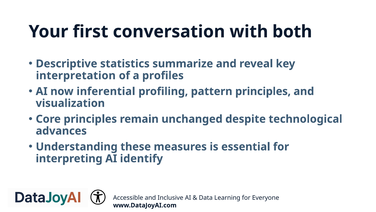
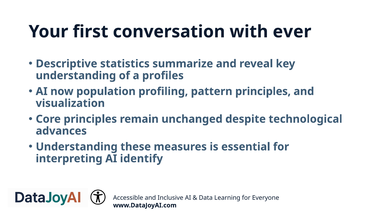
both: both -> ever (292, 32)
interpretation: interpretation -> understanding (76, 75)
inferential: inferential -> population (106, 91)
